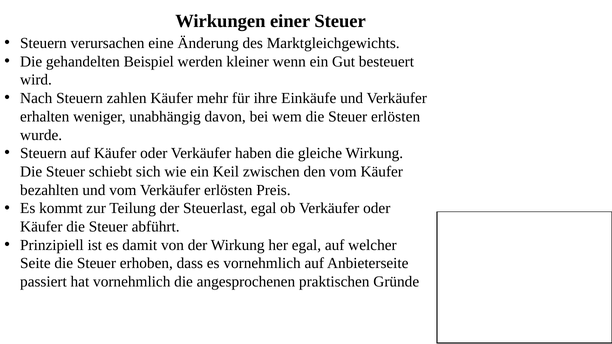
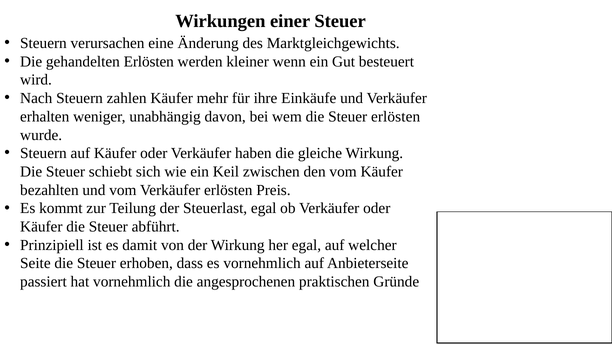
gehandelten Beispiel: Beispiel -> Erlösten (149, 62)
